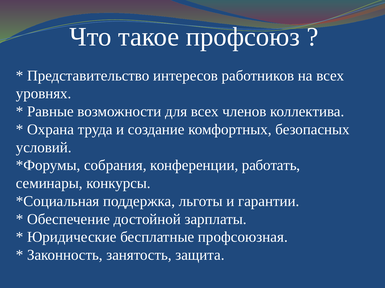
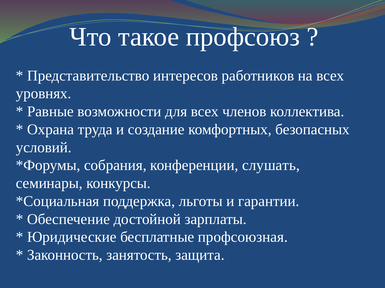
работать: работать -> слушать (271, 166)
